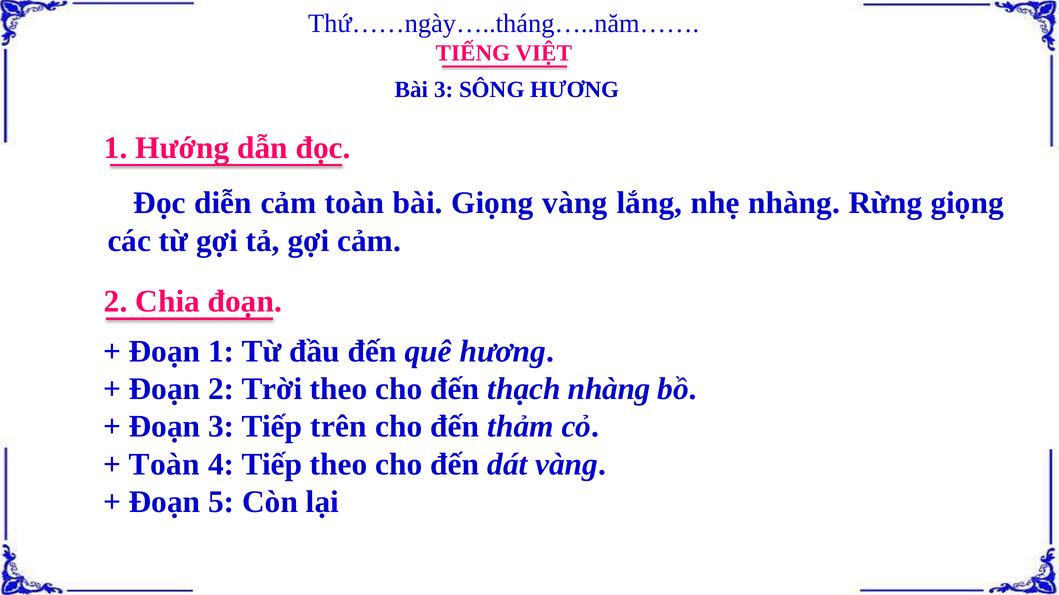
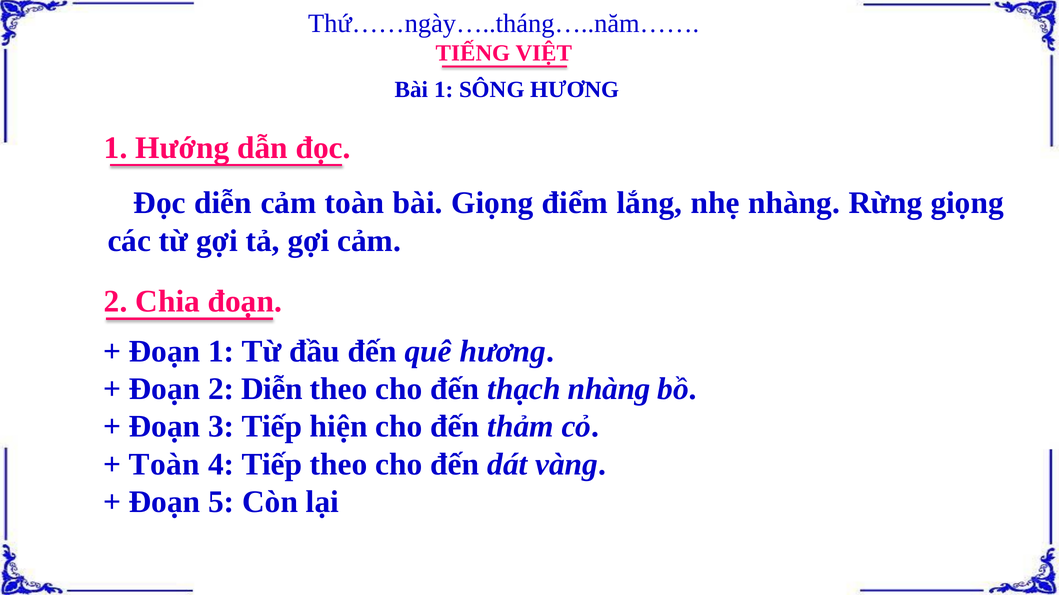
Bài 3: 3 -> 1 (444, 90)
Giọng vàng: vàng -> điểm (575, 203)
2 Trời: Trời -> Diễn (272, 389)
trên: trên -> hiện (339, 427)
